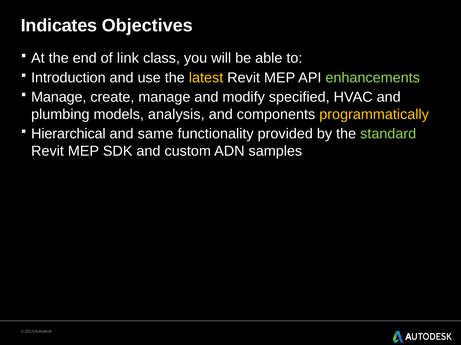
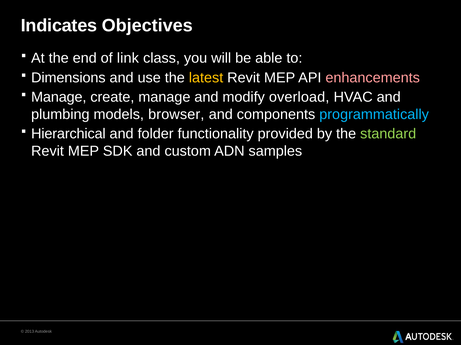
Introduction: Introduction -> Dimensions (68, 78)
enhancements colour: light green -> pink (373, 78)
specified: specified -> overload (299, 97)
analysis: analysis -> browser (176, 115)
programmatically colour: yellow -> light blue (374, 115)
same: same -> folder (156, 134)
